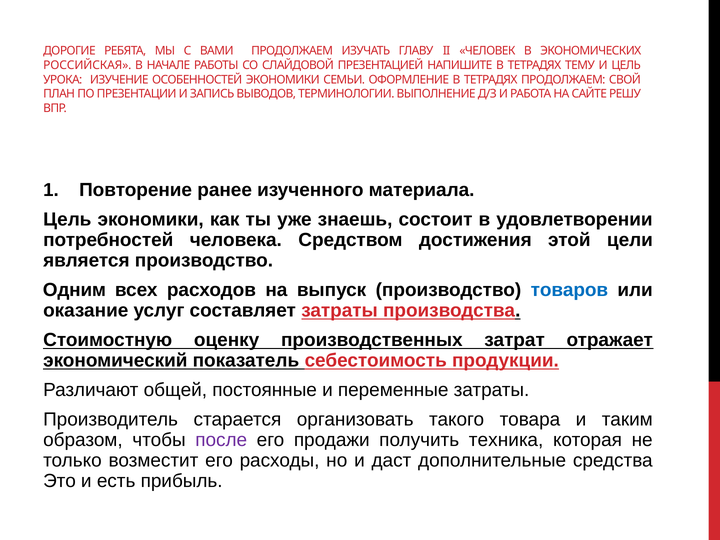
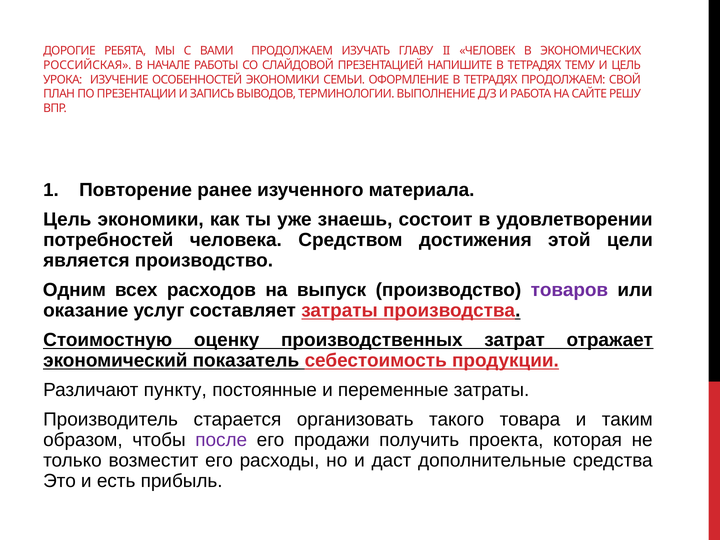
товаров colour: blue -> purple (569, 290)
общей: общей -> пункту (175, 390)
техника: техника -> проекта (506, 440)
